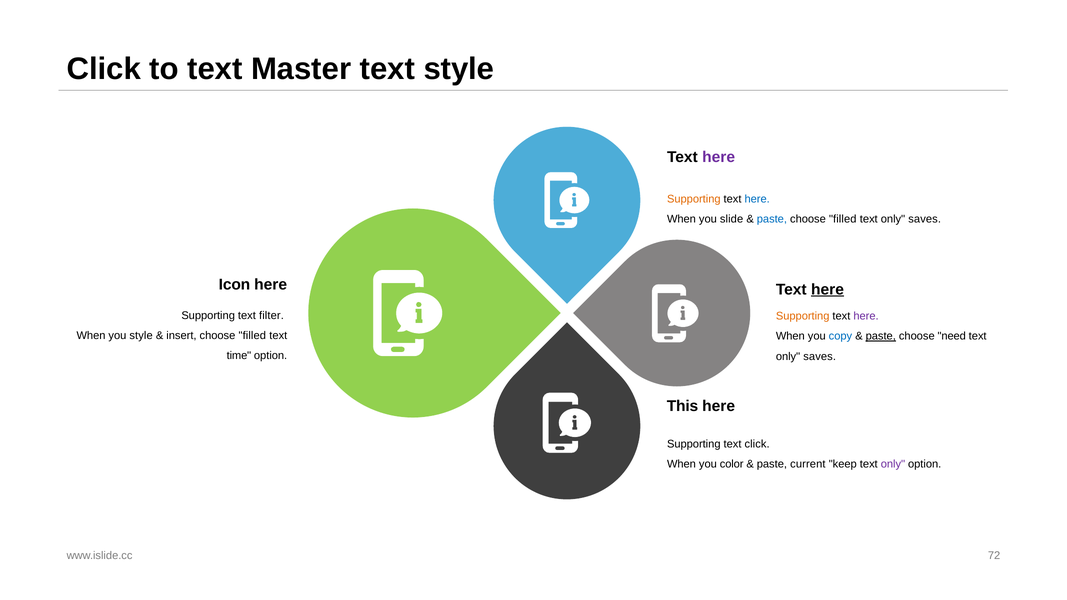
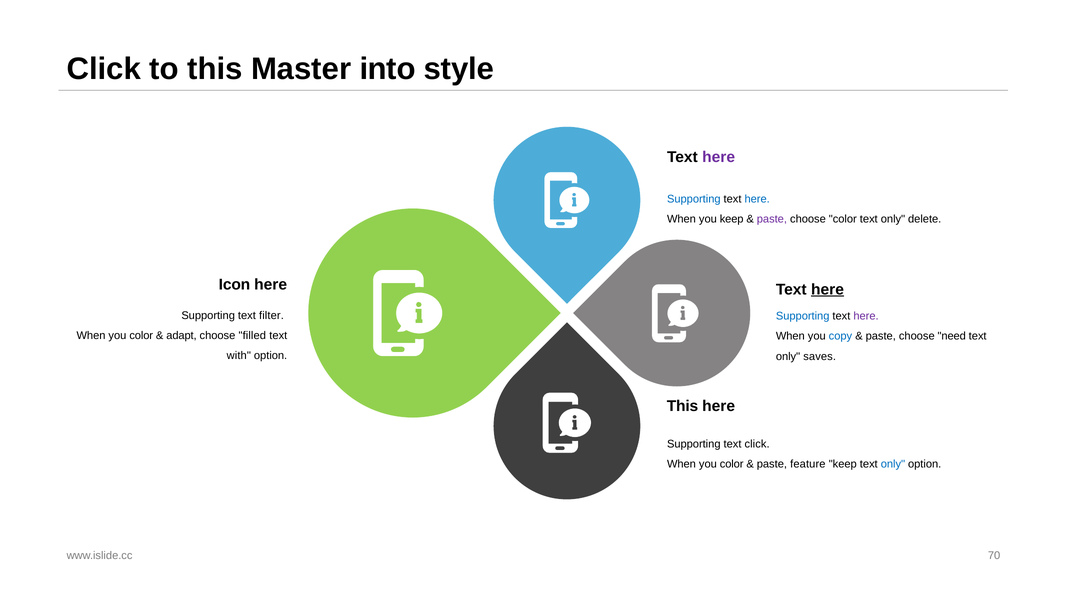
to text: text -> this (215, 69)
Master text: text -> into (388, 69)
Supporting colour: orange -> blue (694, 199)
you slide: slide -> keep (732, 219)
paste colour: blue -> purple (772, 219)
filled: filled -> color (843, 219)
saves: saves -> delete (925, 219)
Supporting colour: orange -> blue (803, 316)
style: style -> color (141, 335)
insert: insert -> adapt (182, 335)
paste underline: present -> none (881, 336)
time: time -> with (239, 356)
current: current -> feature (808, 464)
only colour: purple -> blue (893, 464)
72: 72 -> 70 (994, 556)
